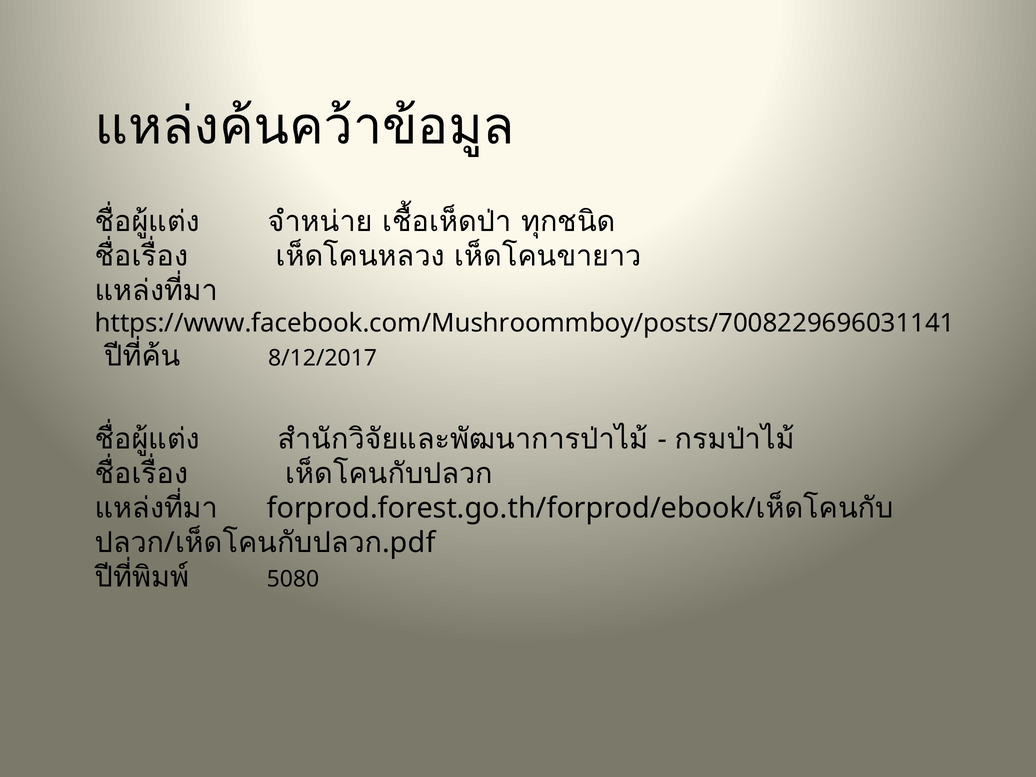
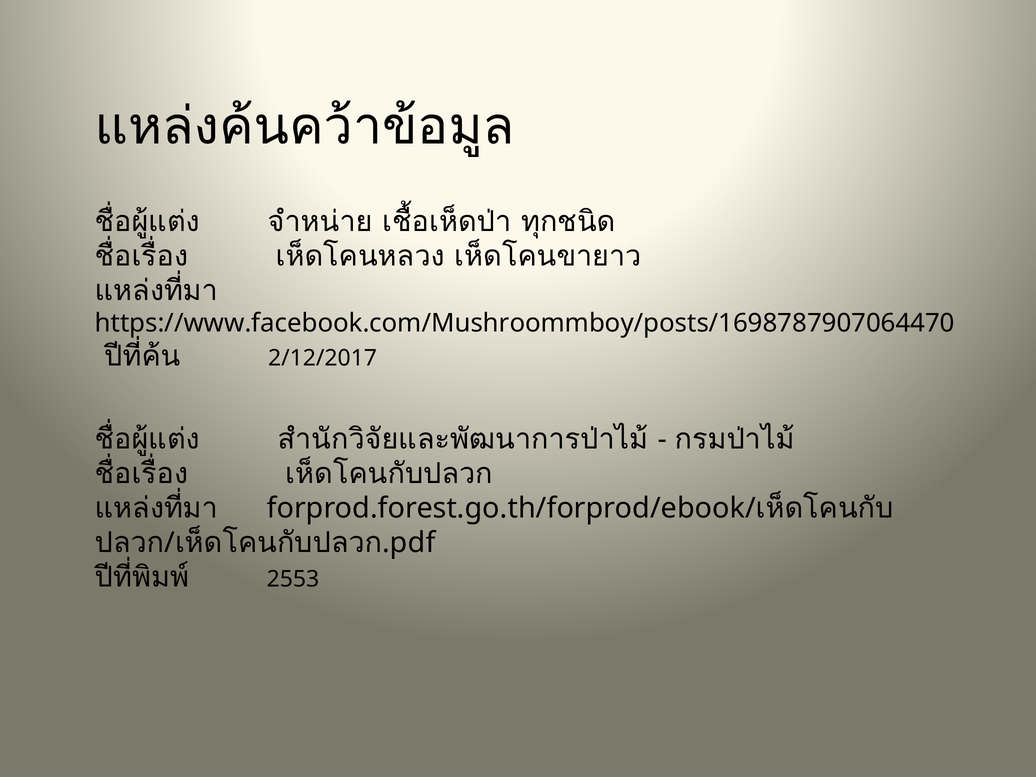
https://www.facebook.com/Mushroommboy/posts/7008229696031141: https://www.facebook.com/Mushroommboy/posts/7008229696031141 -> https://www.facebook.com/Mushroommboy/posts/1698787907064470 (525, 323)
8/12/2017: 8/12/2017 -> 2/12/2017 (323, 358)
5080: 5080 -> 2553 (293, 579)
